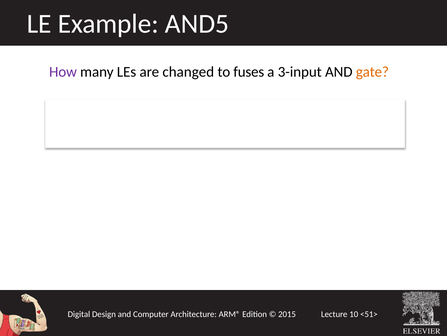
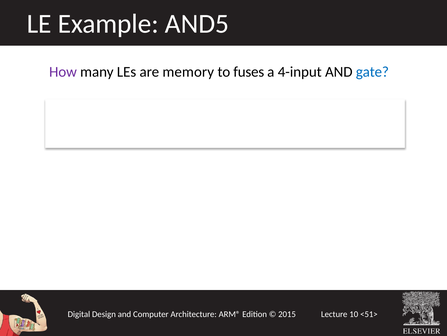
changed: changed -> memory (188, 72)
3-input: 3-input -> 4-input (300, 72)
gate colour: orange -> blue (372, 72)
